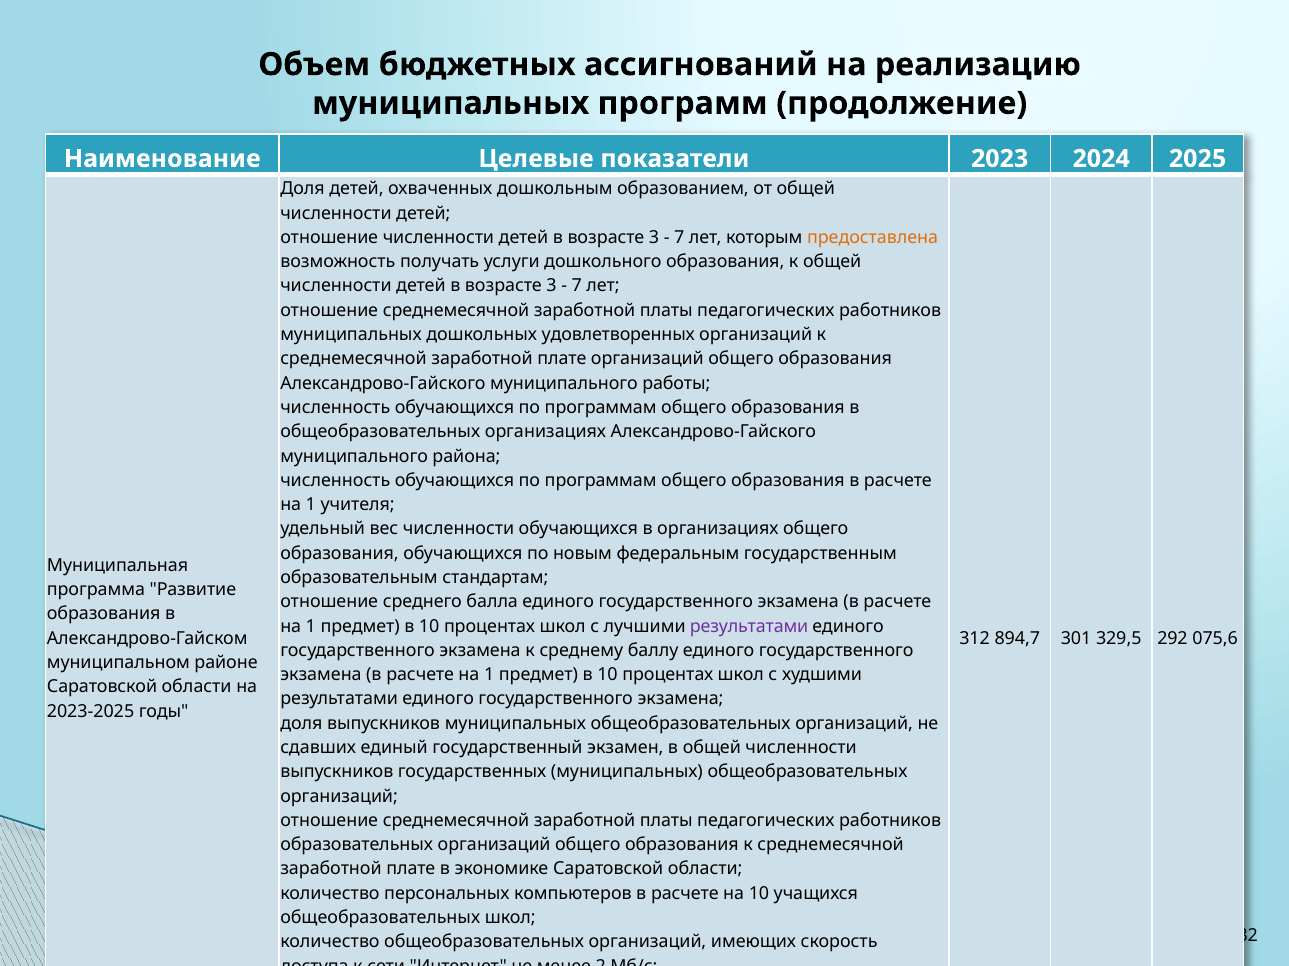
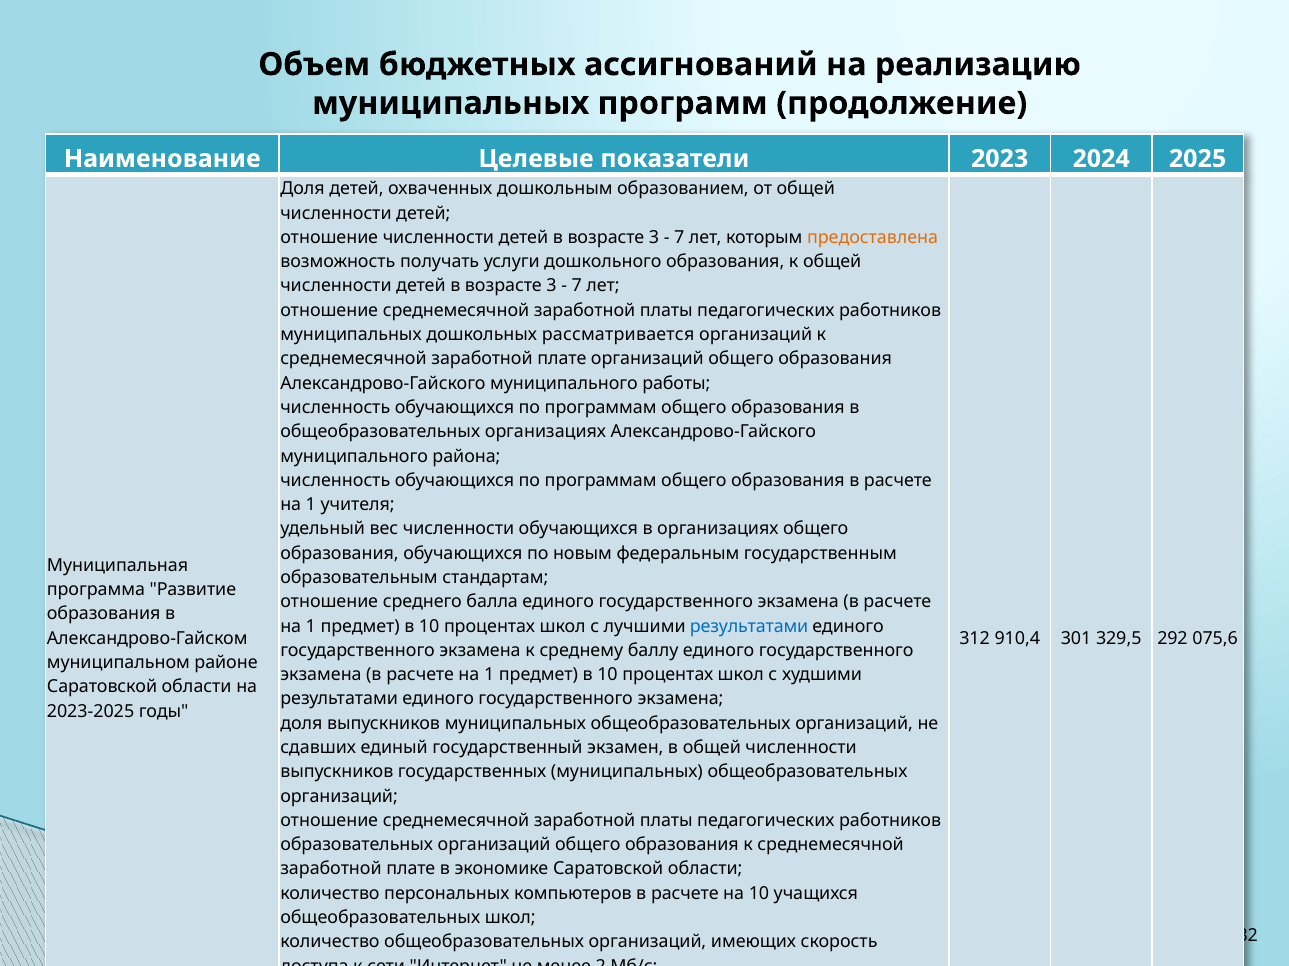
удовлетворенных: удовлетворенных -> рассматривается (618, 335)
результатами colour: purple -> blue (749, 627)
894,7: 894,7 -> 910,4 (1017, 639)
